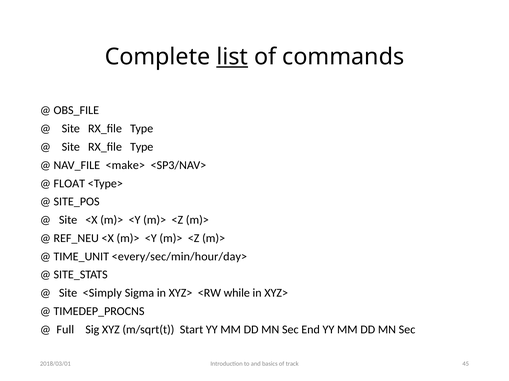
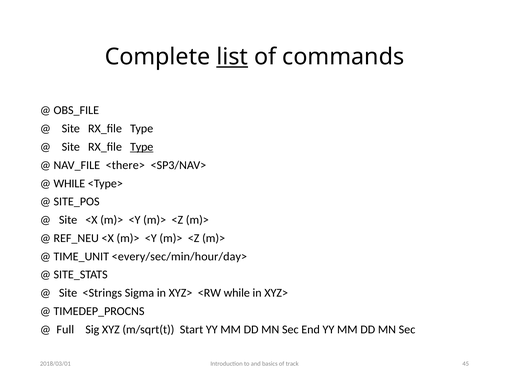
Type underline: none -> present (142, 147)
<make>: <make> -> <there> (125, 165)
FLOAT: FLOAT -> WHILE (69, 184)
<Simply: <Simply -> <Strings (102, 294)
